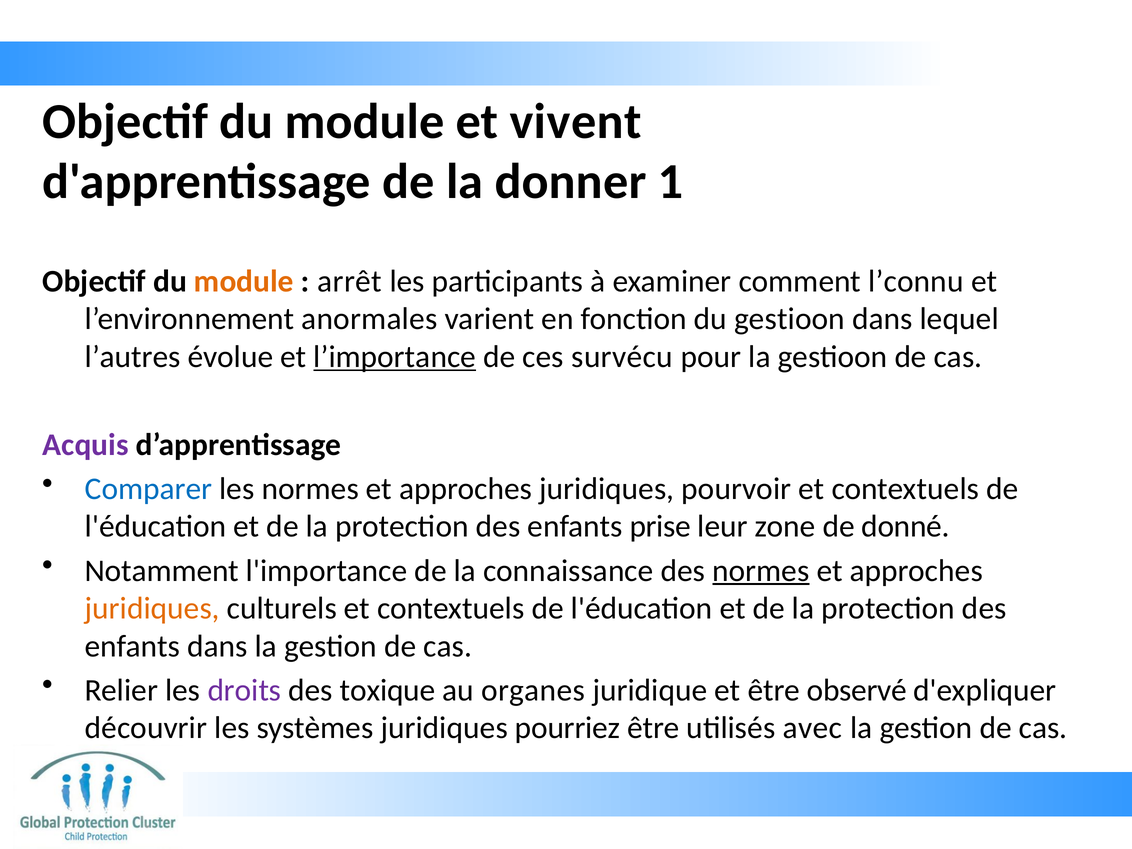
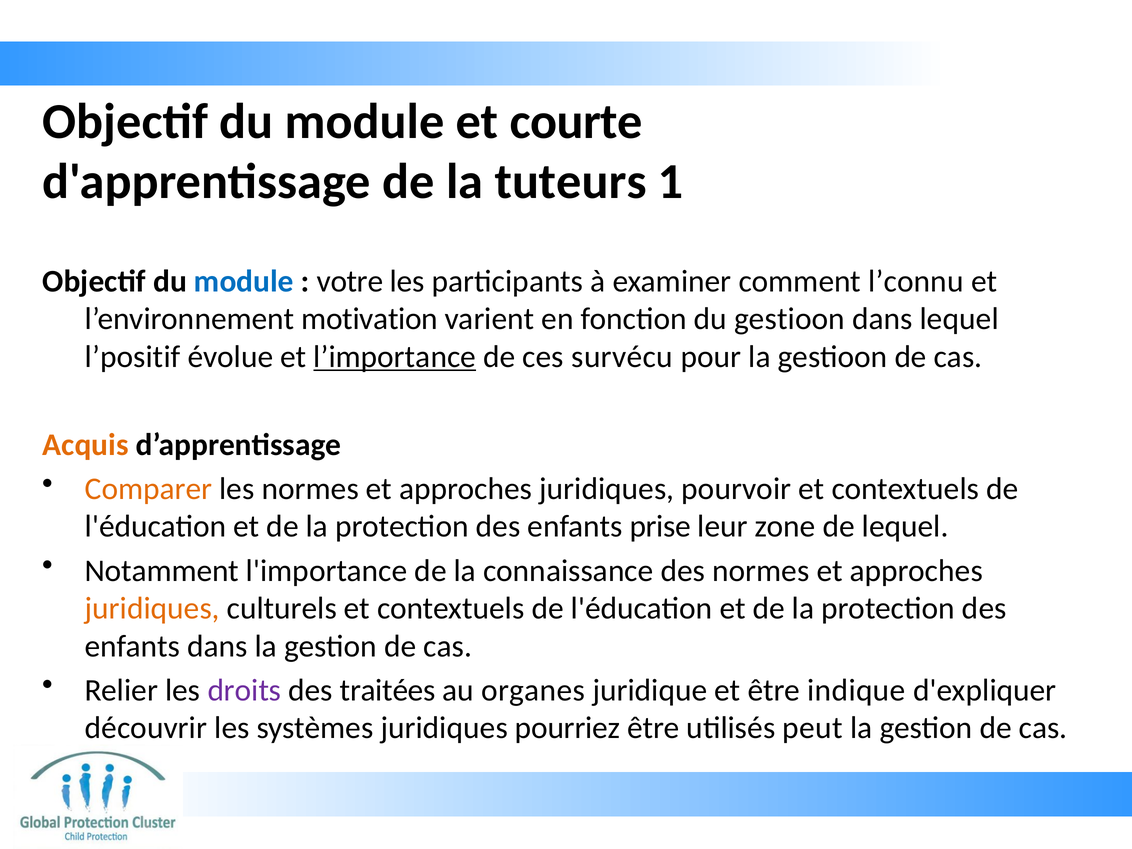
vivent: vivent -> courte (576, 121)
donner: donner -> tuteurs (571, 182)
module colour: orange -> blue (244, 281)
arrêt: arrêt -> votre (350, 281)
anormales: anormales -> motivation (370, 319)
l’autres: l’autres -> l’positif (133, 357)
Acquis colour: purple -> orange (85, 445)
Comparer colour: blue -> orange (149, 489)
de donné: donné -> lequel (905, 527)
normes underline: present -> none (761, 571)
toxique: toxique -> traitées (388, 690)
observé: observé -> indique (856, 690)
avec: avec -> peut (813, 728)
